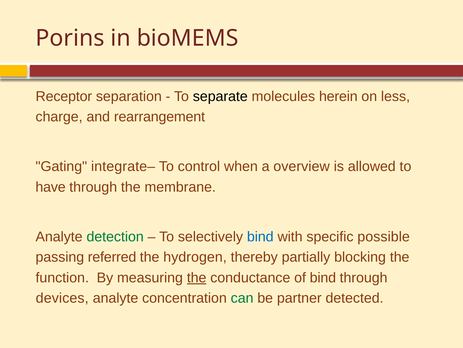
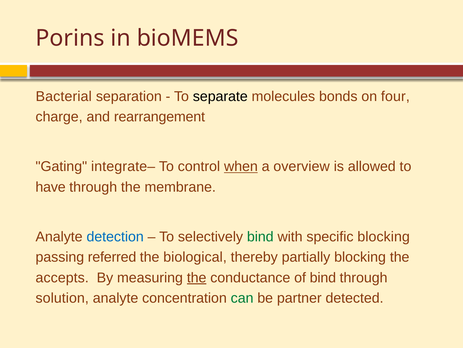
Receptor: Receptor -> Bacterial (64, 96)
herein: herein -> bonds (338, 96)
less: less -> four (395, 96)
when underline: none -> present (241, 166)
detection colour: green -> blue (115, 236)
bind colour: blue -> green (260, 236)
specific possible: possible -> blocking (384, 236)
hydrogen: hydrogen -> biological (195, 257)
function: function -> accepts (62, 277)
devices: devices -> solution (62, 297)
